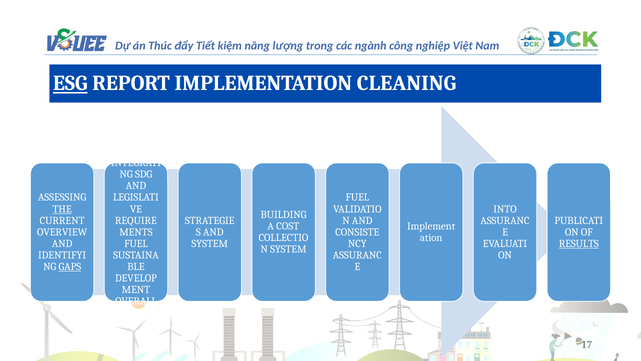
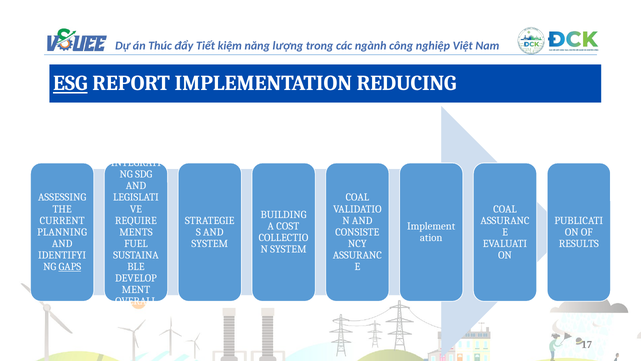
CLEANING: CLEANING -> REDUCING (407, 83)
FUEL: FUEL -> COAL (357, 197)
THE underline: present -> none (62, 209)
INTO: INTO -> COAL (505, 209)
OVERVIEW: OVERVIEW -> PLANNING (62, 232)
RESULTS underline: present -> none (579, 243)
